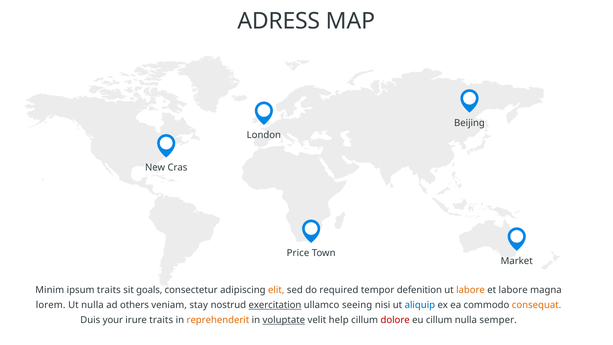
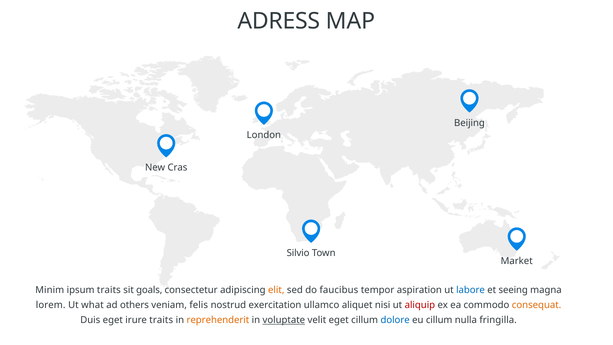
Price: Price -> Silvio (298, 253)
required: required -> faucibus (339, 290)
defenition: defenition -> aspiration (419, 290)
labore colour: orange -> blue (470, 290)
et labore: labore -> seeing (513, 290)
Ut nulla: nulla -> what (92, 305)
stay: stay -> felis (199, 305)
exercitation underline: present -> none (275, 305)
seeing: seeing -> aliquet (357, 305)
aliquip colour: blue -> red (420, 305)
Duis your: your -> eget (113, 320)
velit help: help -> eget (339, 320)
dolore colour: red -> blue (395, 320)
semper: semper -> fringilla (498, 320)
